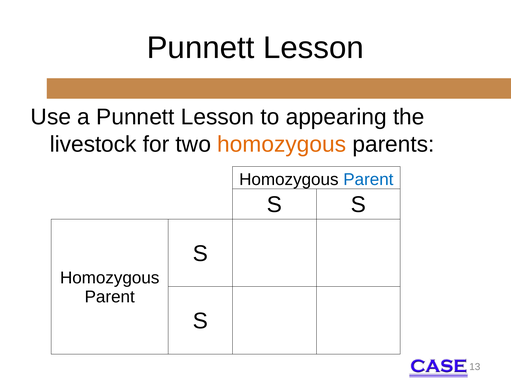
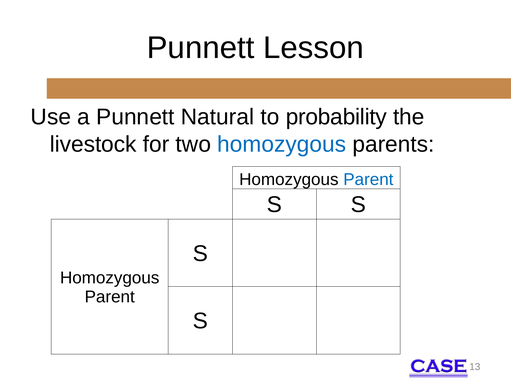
a Punnett Lesson: Lesson -> Natural (218, 117)
appearing: appearing -> probability (336, 117)
homozygous colour: orange -> blue (282, 144)
